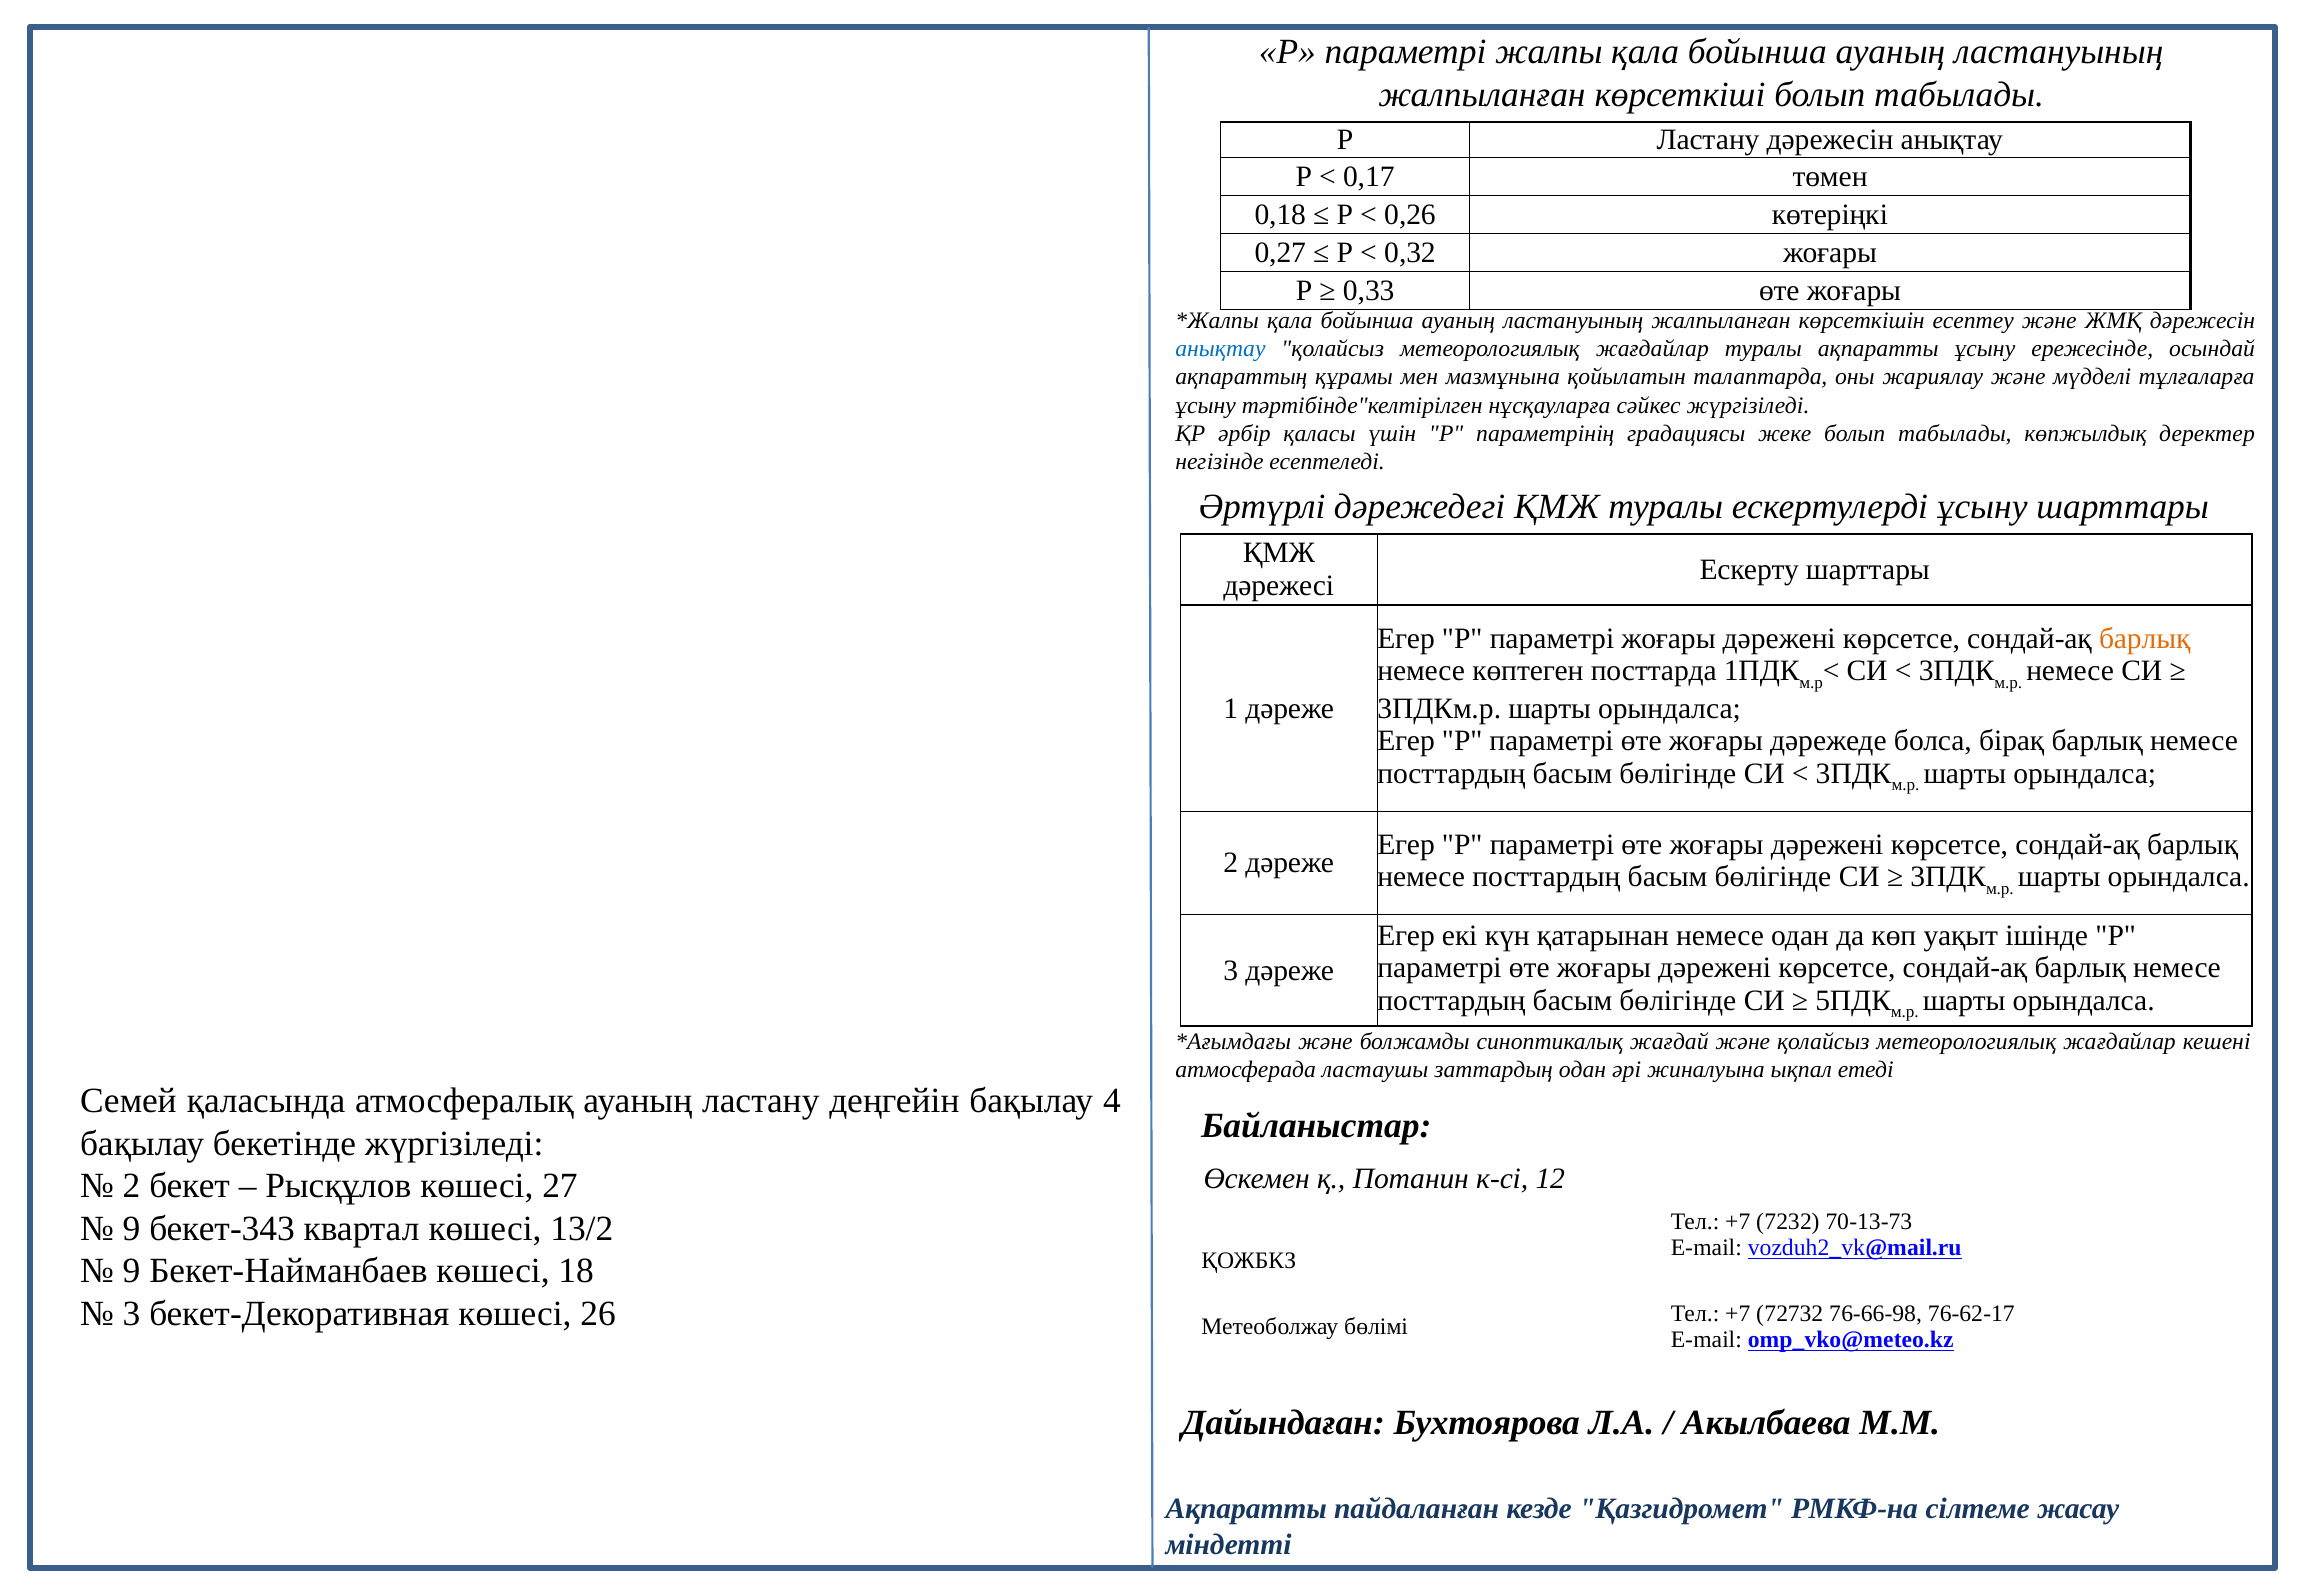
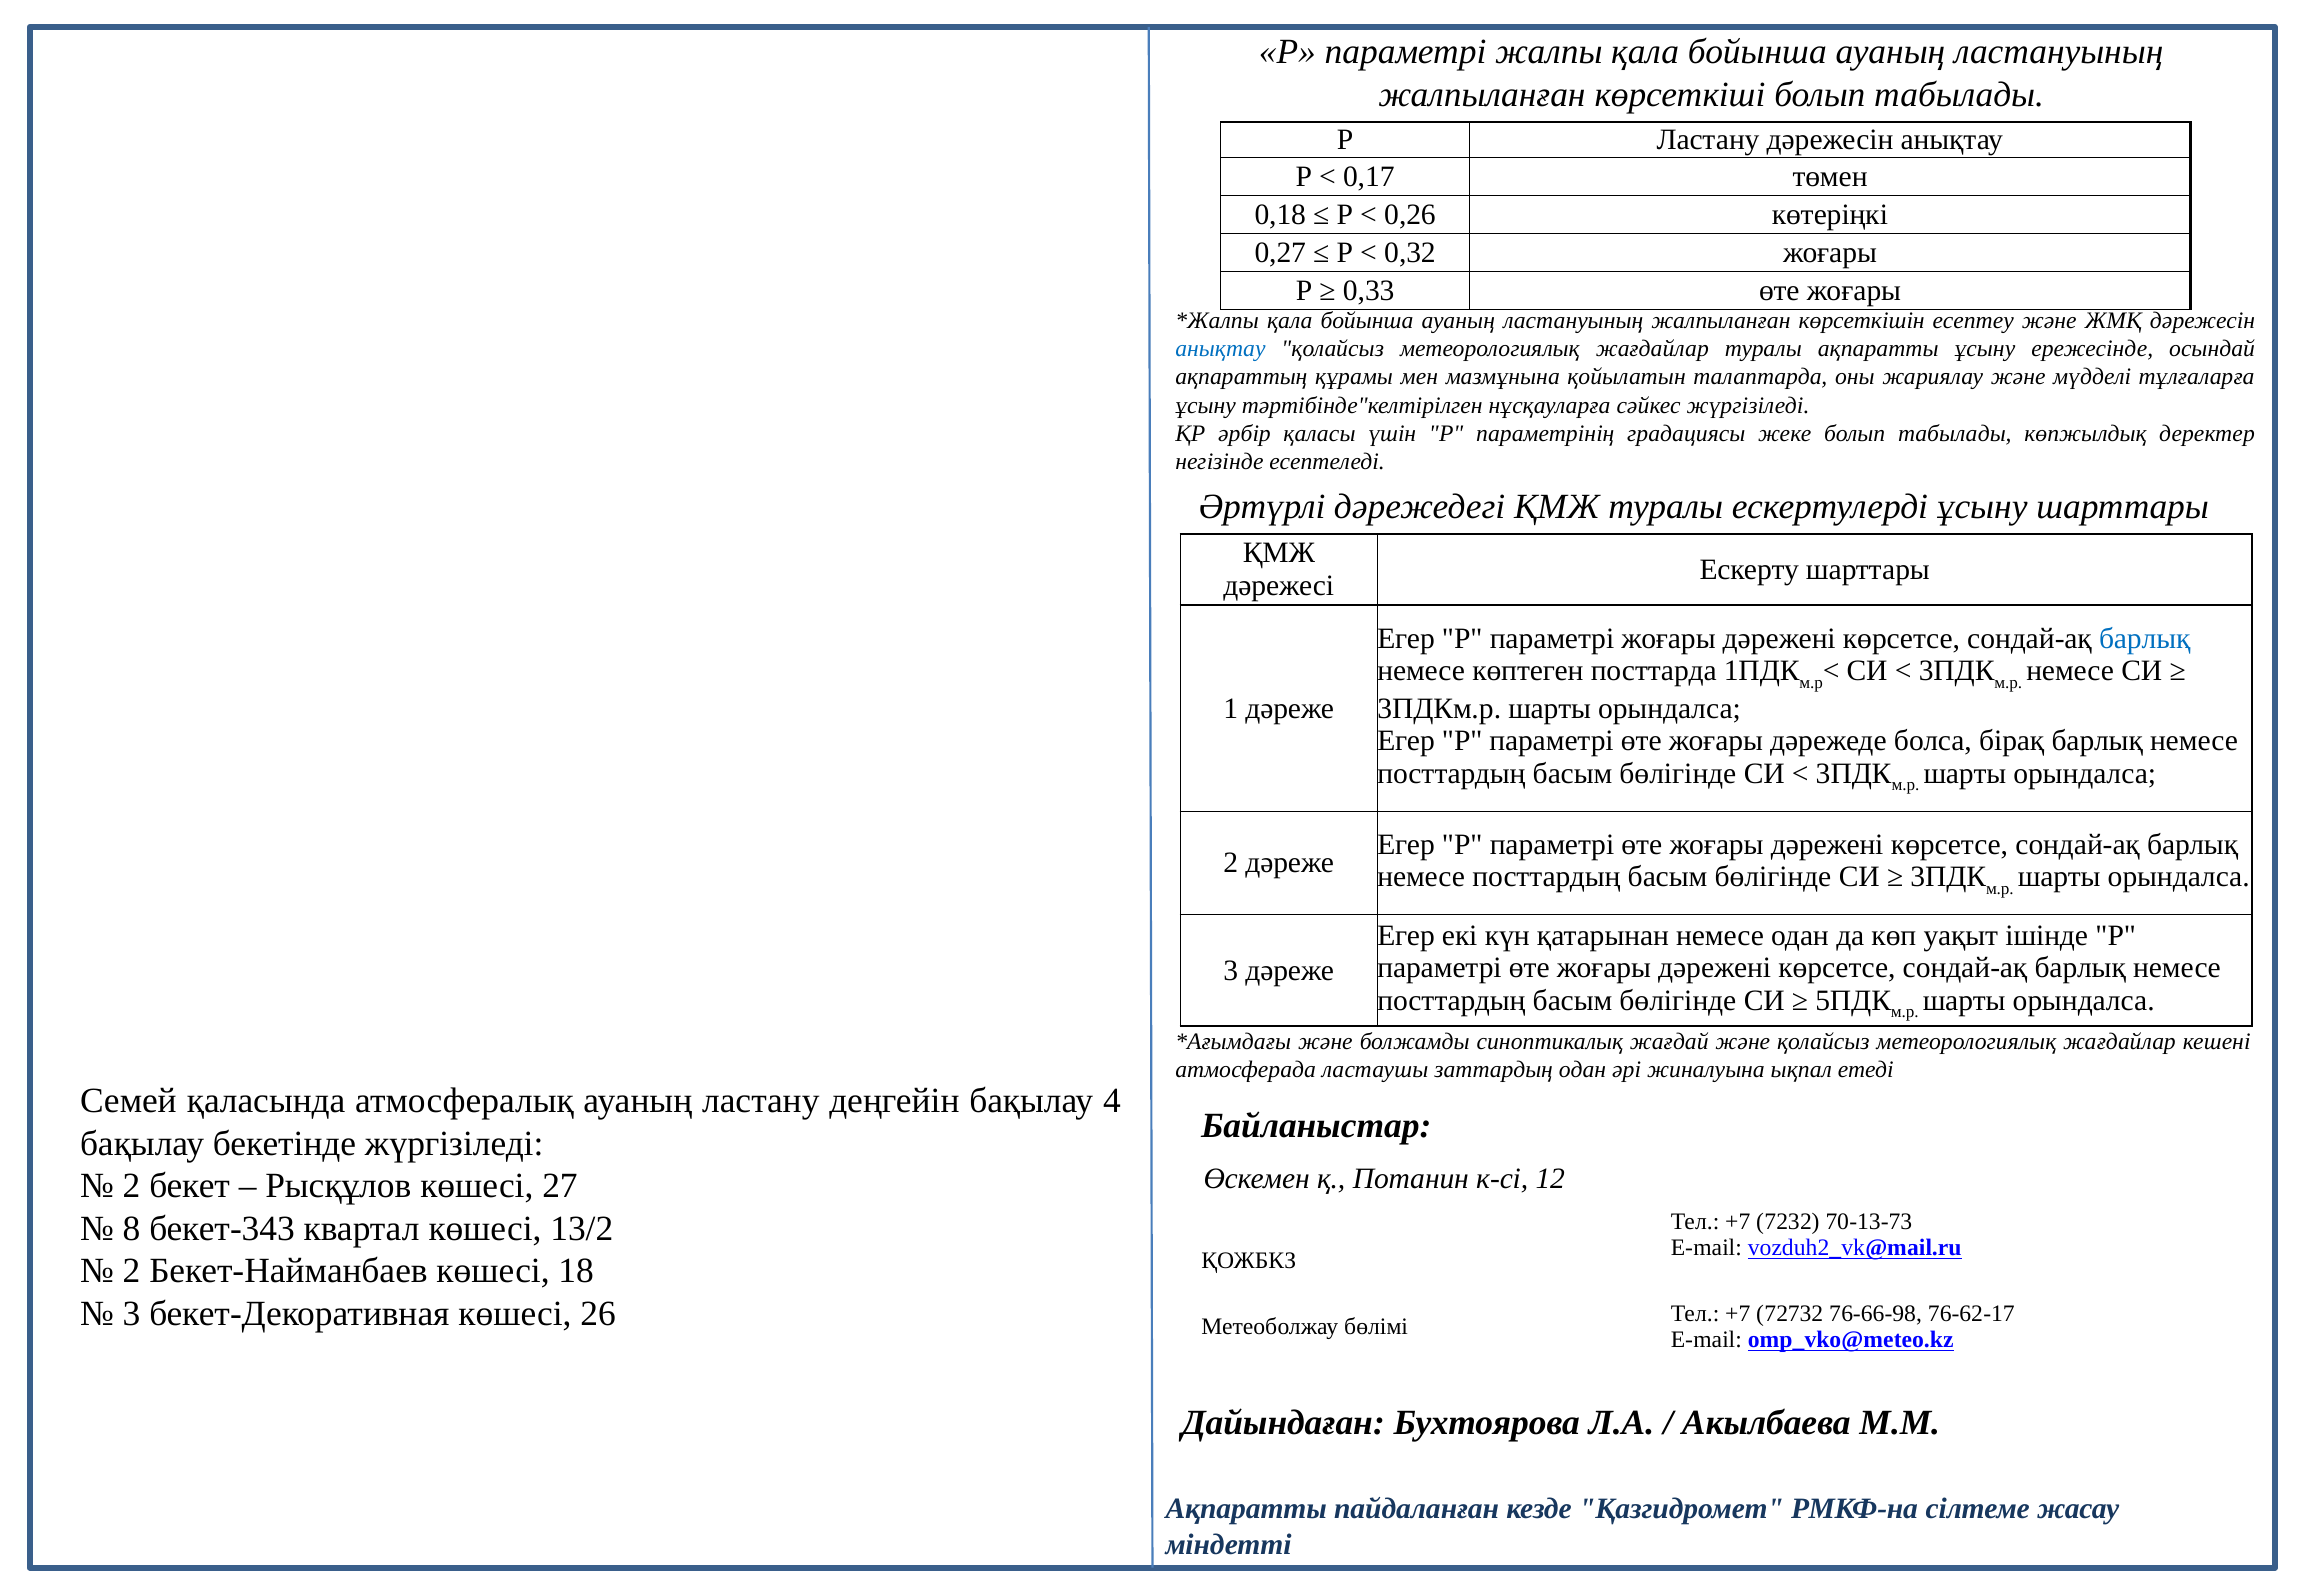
барлық colour: orange -> blue (2145, 639)
9: 9 -> 8 (132, 1229)
9: 9 -> 2 (132, 1272)
